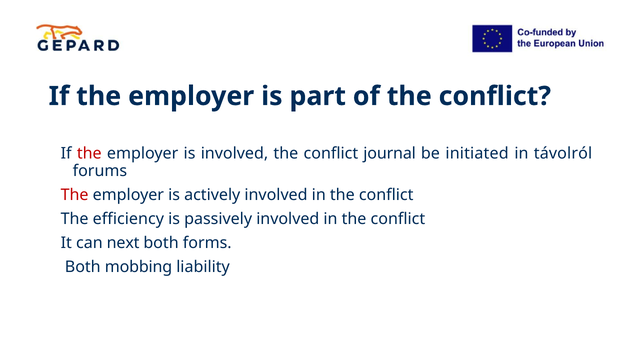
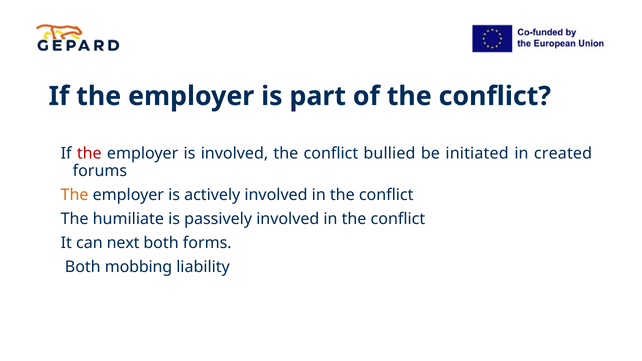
journal: journal -> bullied (389, 154)
távolról: távolról -> created (563, 154)
The colour: red -> orange (75, 195)
efficiency: efficiency -> humiliate (128, 219)
